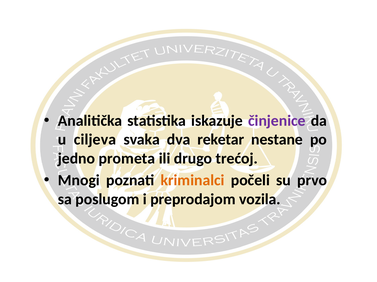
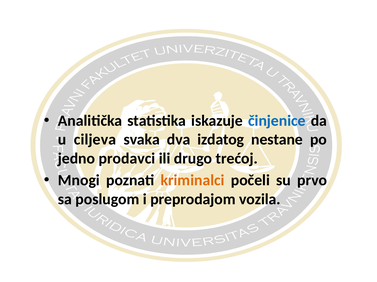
činjenice colour: purple -> blue (277, 121)
reketar: reketar -> izdatog (221, 140)
prometa: prometa -> prodavci (127, 159)
